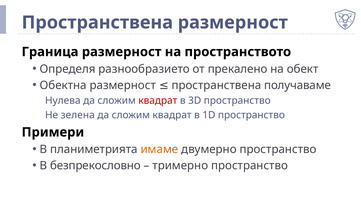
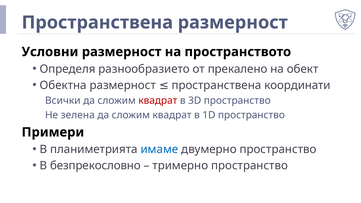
Граница: Граница -> Условни (50, 52)
получаваме: получаваме -> координати (297, 85)
Нулева: Нулева -> Всички (63, 101)
имаме colour: orange -> blue (159, 149)
